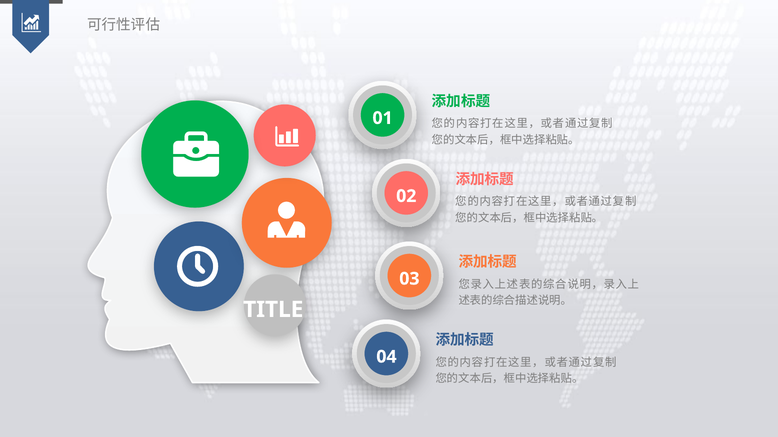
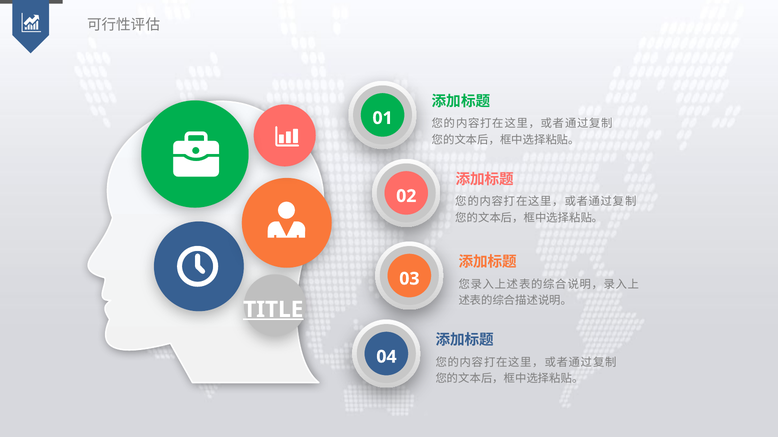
TITLE underline: none -> present (273, 310)
